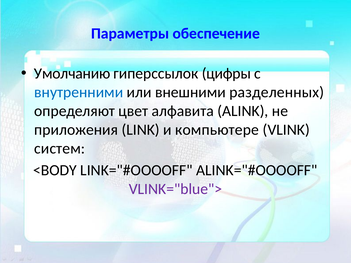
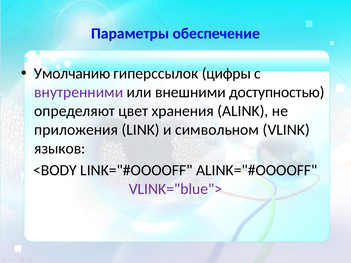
внутренними colour: blue -> purple (79, 92)
разделенных: разделенных -> доступностью (277, 92)
алфавита: алфавита -> хранения (183, 111)
компьютере: компьютере -> символьном (217, 130)
сиcтем: сиcтем -> языков (60, 149)
